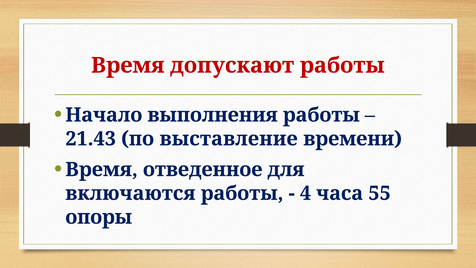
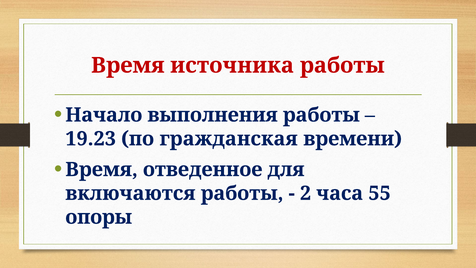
допускают: допускают -> источника (232, 65)
21.43: 21.43 -> 19.23 (91, 139)
выставление: выставление -> гражданская (229, 139)
4: 4 -> 2 (305, 193)
